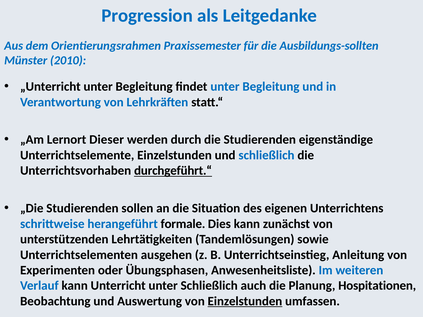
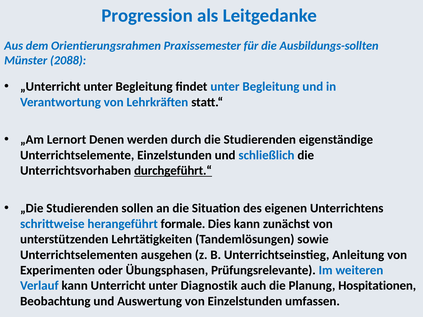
2010: 2010 -> 2088 (68, 61)
Dieser: Dieser -> Denen (107, 140)
Anwesenheitsliste: Anwesenheitsliste -> Prüfungsrelevante (263, 270)
unter Schließlich: Schließlich -> Diagnostik (209, 286)
Einzelstunden underline: present -> none (245, 301)
